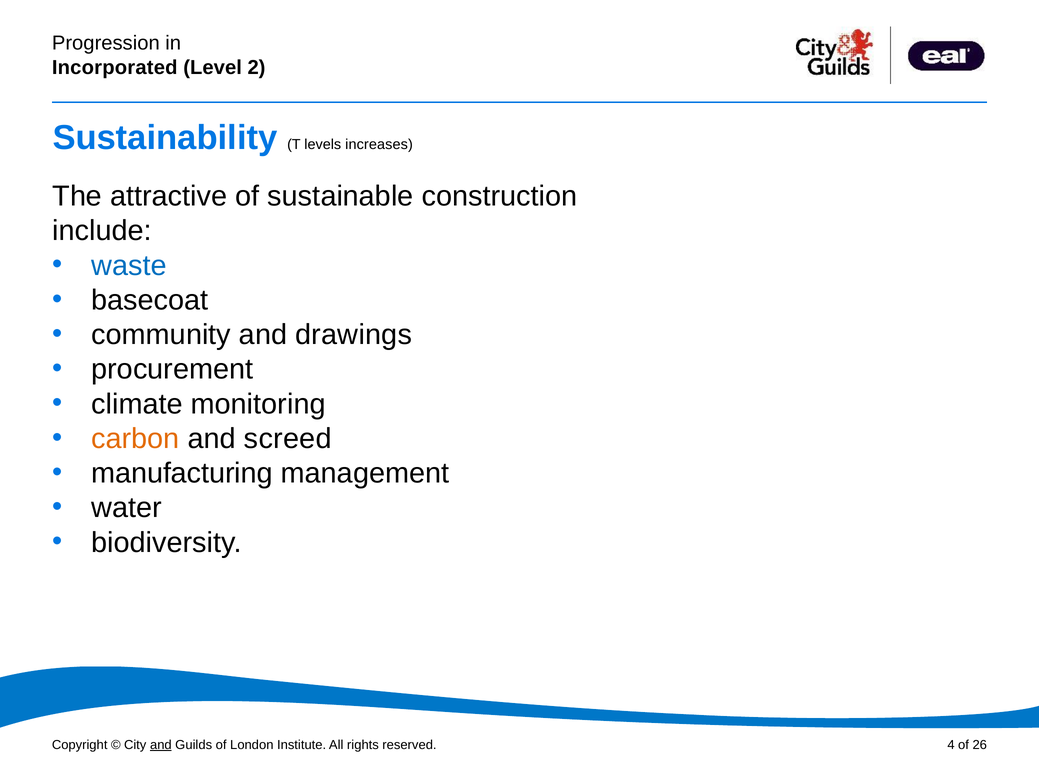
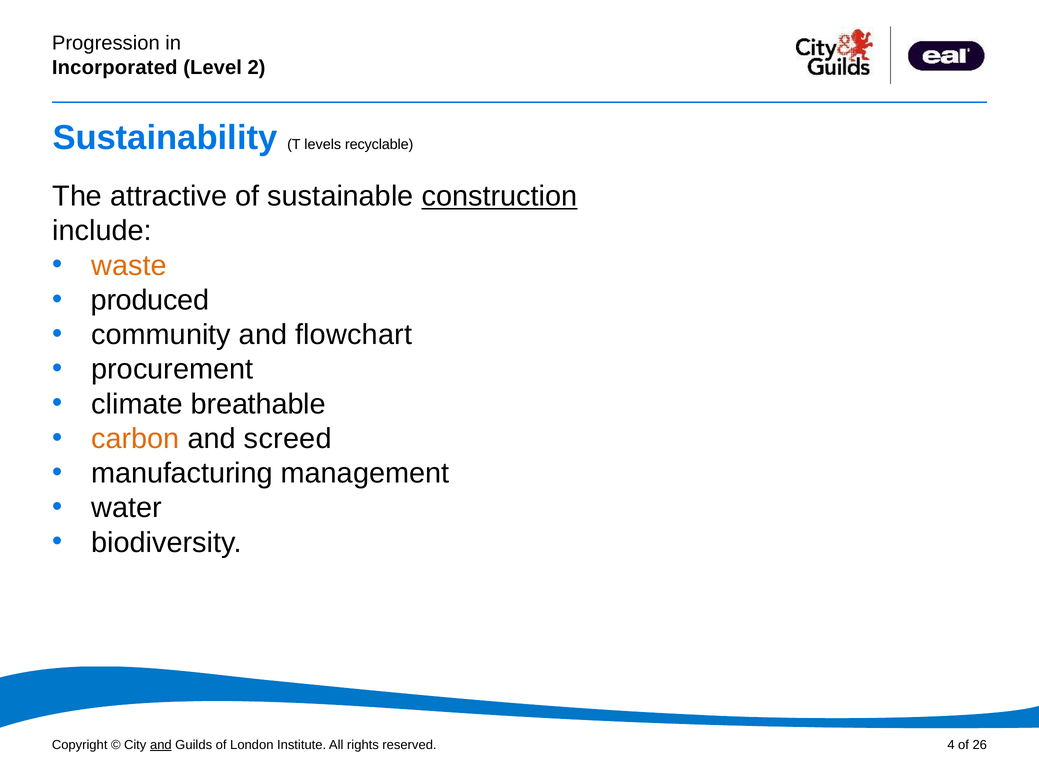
increases: increases -> recyclable (379, 145)
construction underline: none -> present (499, 196)
waste colour: blue -> orange (129, 266)
basecoat: basecoat -> produced (150, 300)
drawings: drawings -> flowchart (354, 335)
monitoring: monitoring -> breathable (258, 404)
